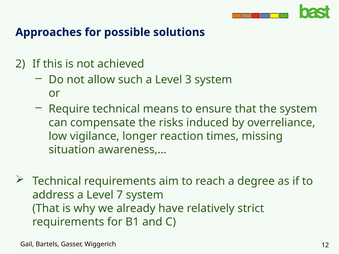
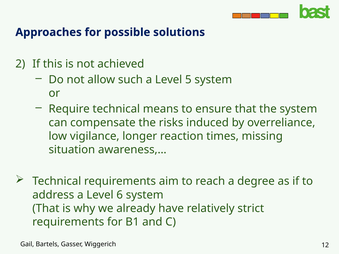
3: 3 -> 5 (188, 80)
7: 7 -> 6 (120, 195)
